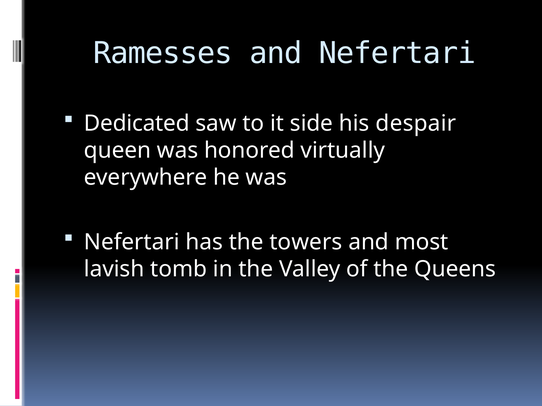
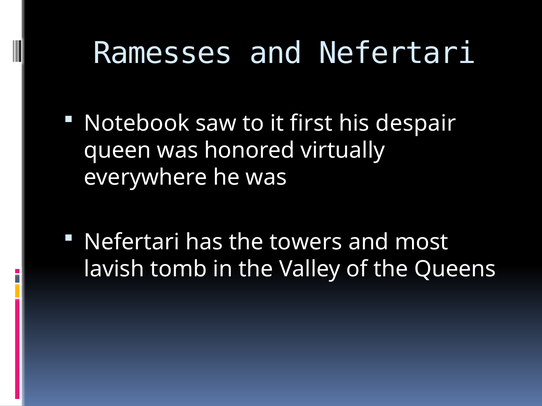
Dedicated: Dedicated -> Notebook (137, 124)
side: side -> first (311, 124)
